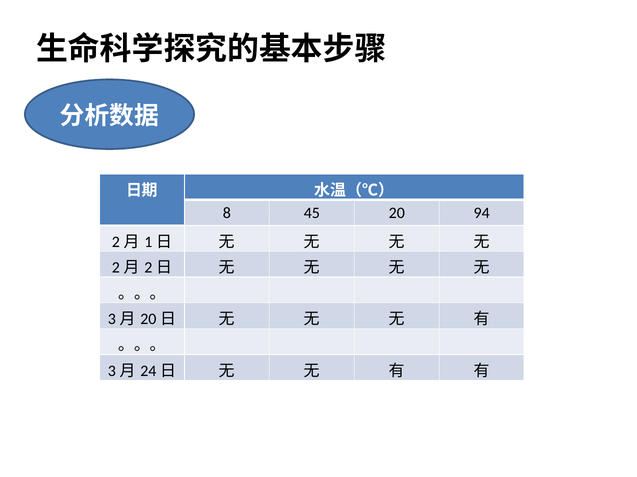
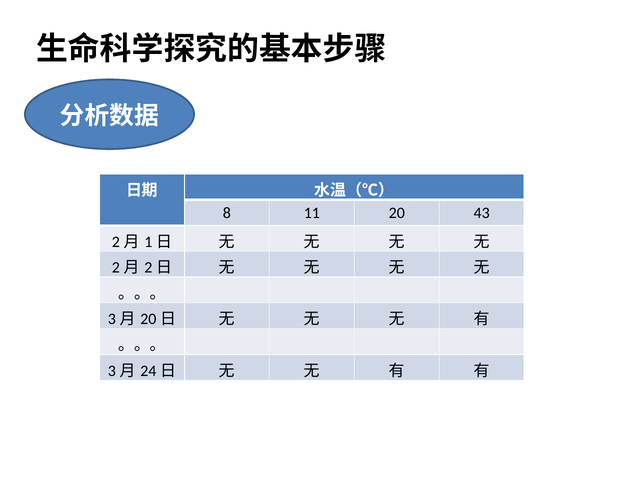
45: 45 -> 11 (312, 213)
94: 94 -> 43 (482, 213)
